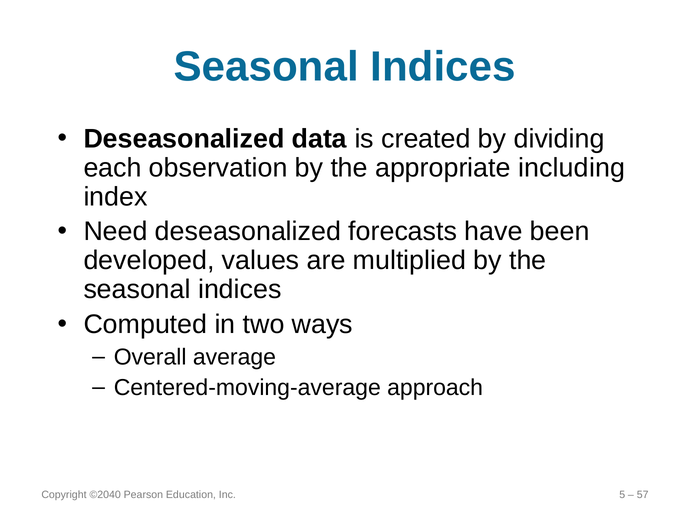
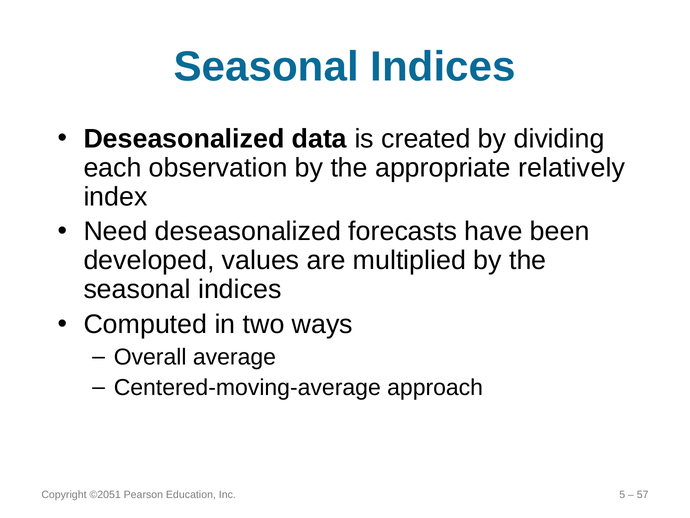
including: including -> relatively (572, 168)
©2040: ©2040 -> ©2051 (105, 494)
